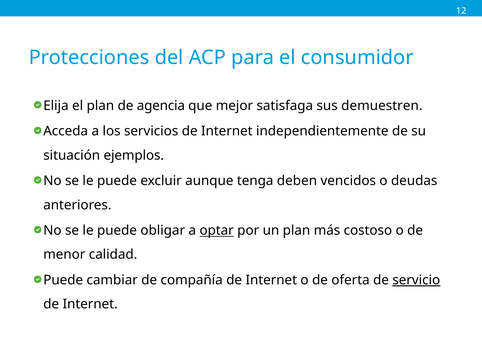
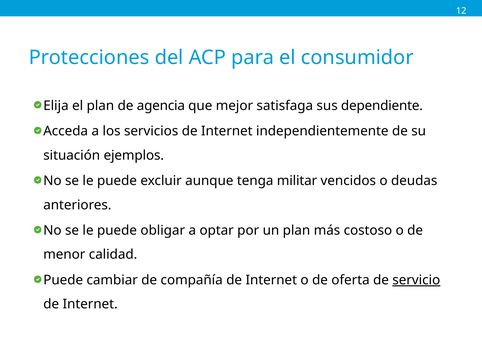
demuestren: demuestren -> dependiente (382, 106)
deben: deben -> militar (297, 181)
optar underline: present -> none (217, 231)
